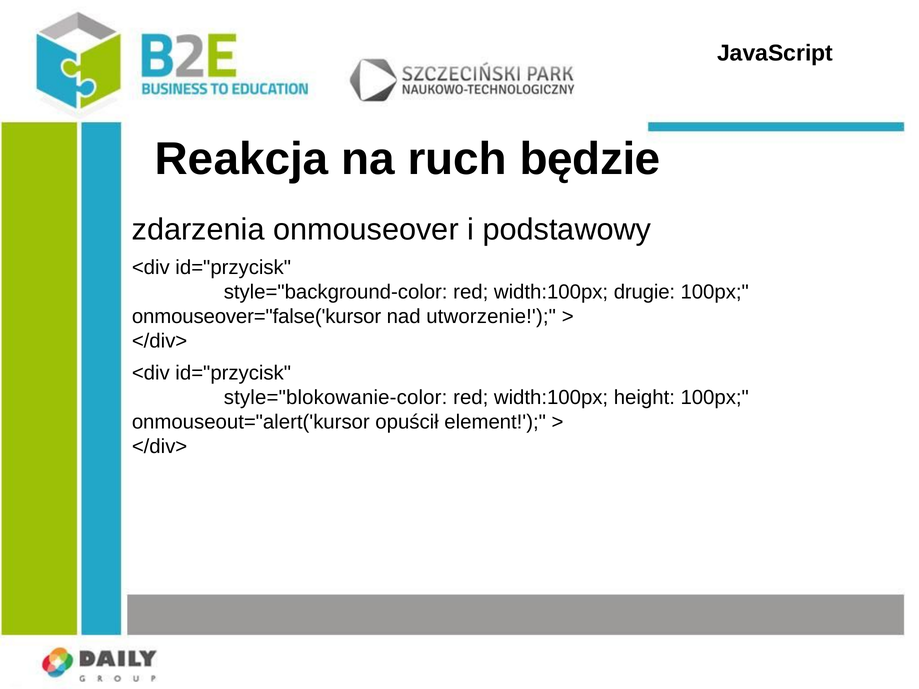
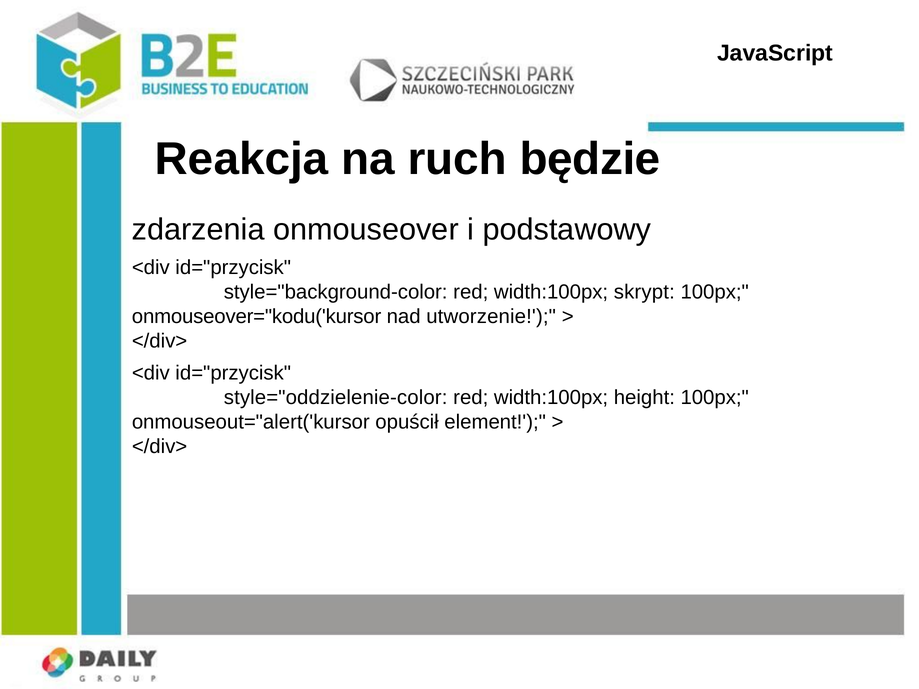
drugie: drugie -> skrypt (644, 292)
onmouseover="false('kursor: onmouseover="false('kursor -> onmouseover="kodu('kursor (257, 316)
style="blokowanie-color: style="blokowanie-color -> style="oddzielenie-color (336, 398)
